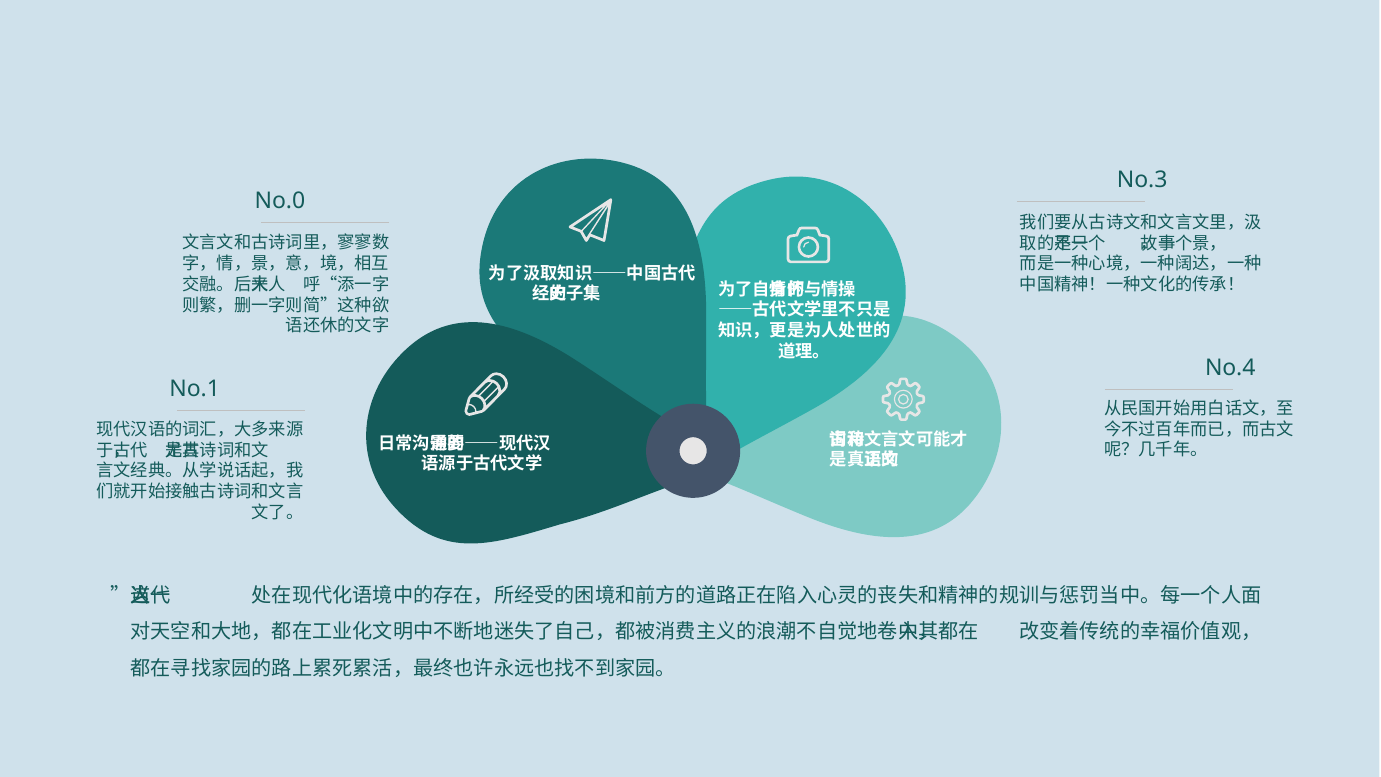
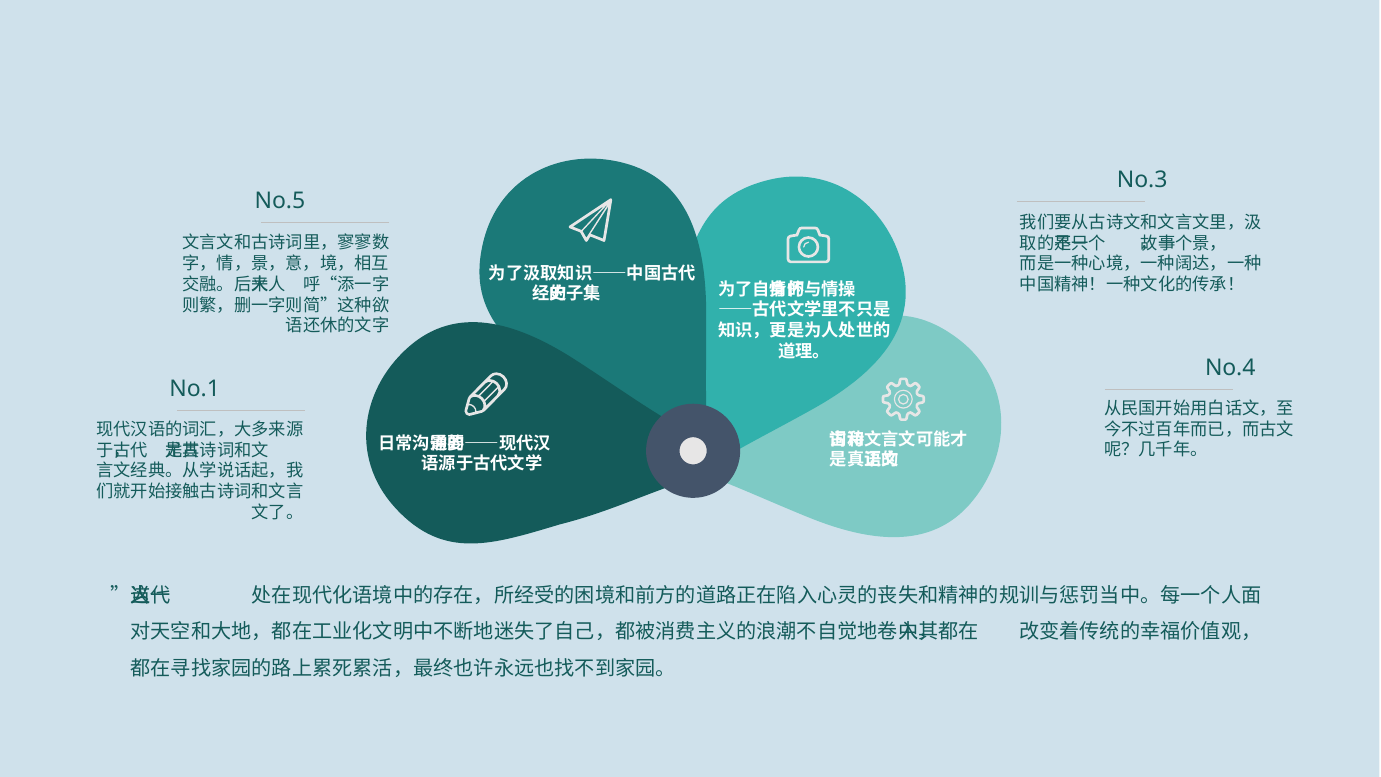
No.0: No.0 -> No.5 (280, 201)
